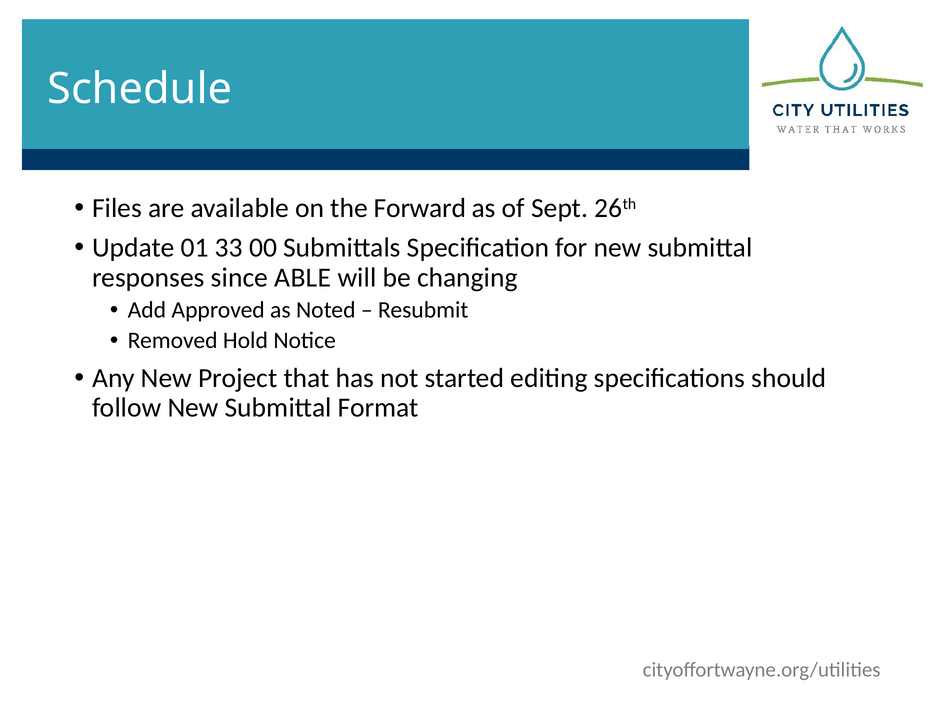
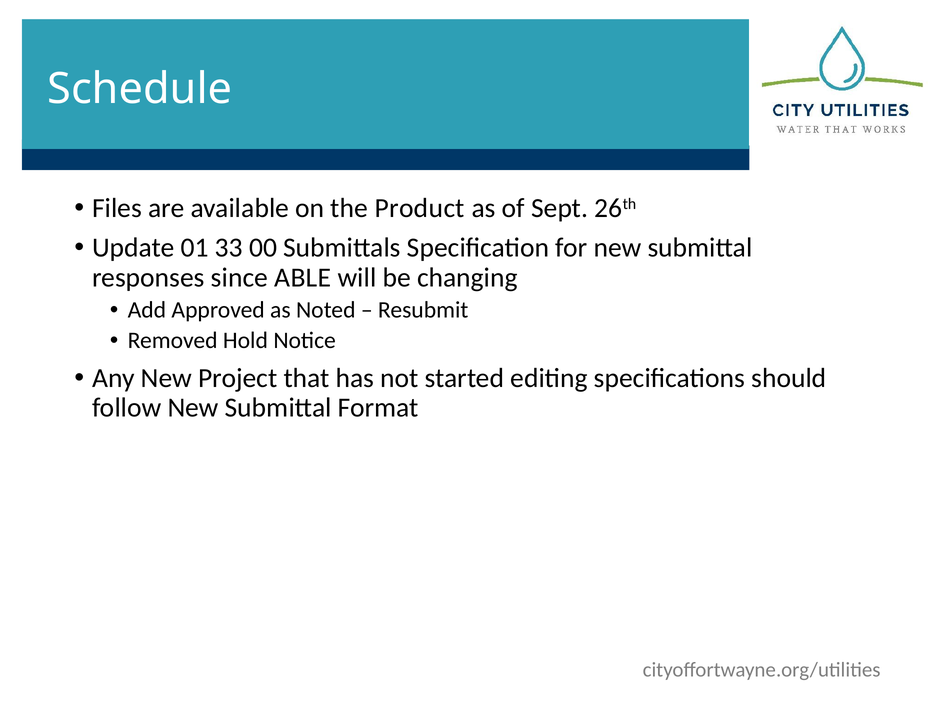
Forward: Forward -> Product (420, 208)
